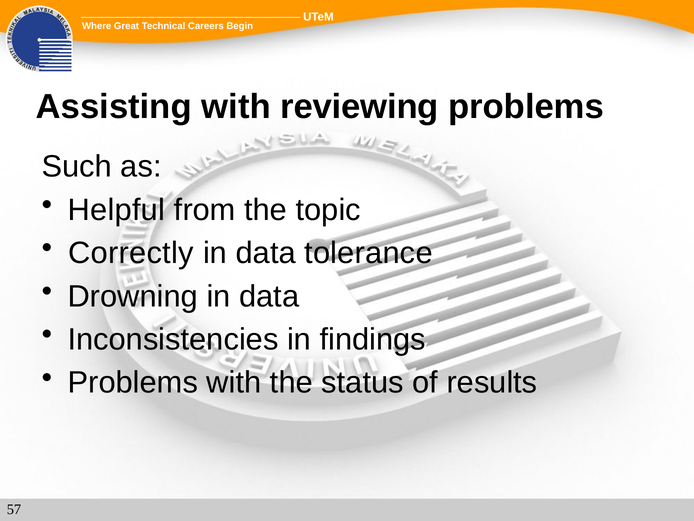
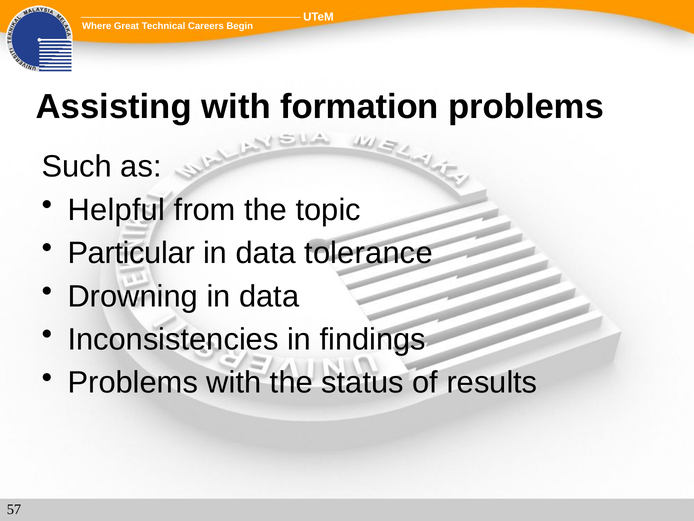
reviewing: reviewing -> formation (360, 107)
Correctly: Correctly -> Particular (131, 253)
